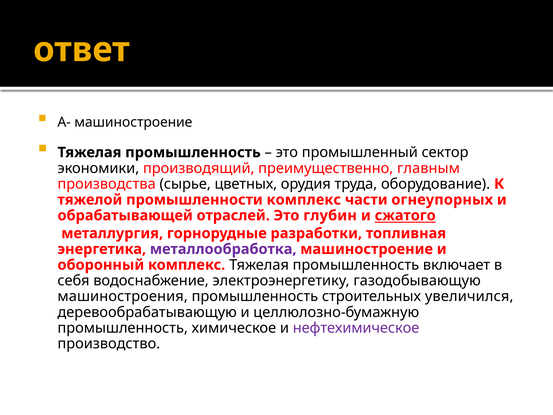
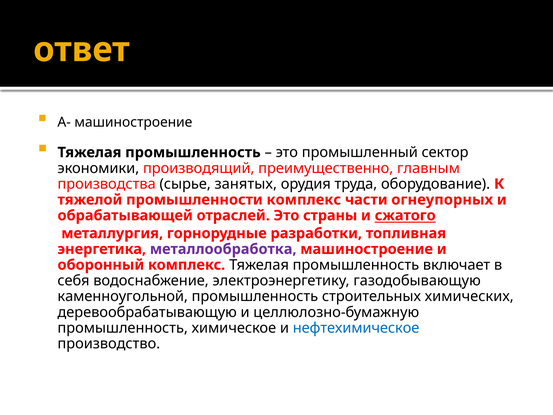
цветных: цветных -> занятых (246, 184)
глубин: глубин -> страны (330, 215)
машиностроения: машиностроения -> каменноугольной (123, 296)
увеличился: увеличился -> химических (469, 296)
нефтехимическое colour: purple -> blue (356, 328)
